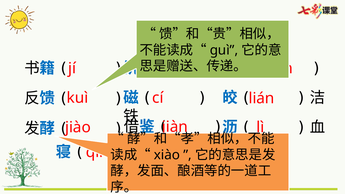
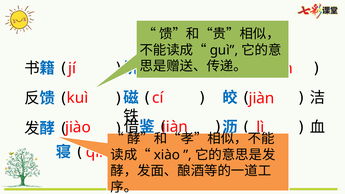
cí lián: lián -> jiàn (262, 98)
